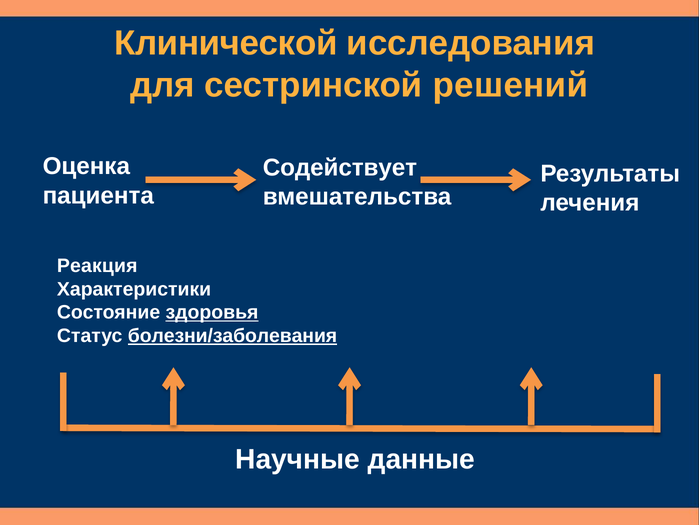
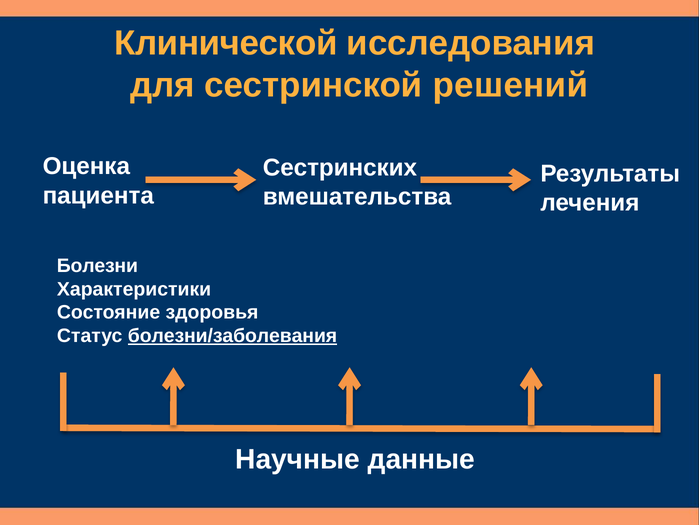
Содействует: Содействует -> Сестринских (340, 168)
Реакция: Реакция -> Болезни (97, 265)
здоровья underline: present -> none (212, 312)
